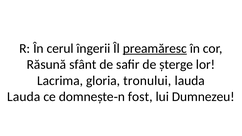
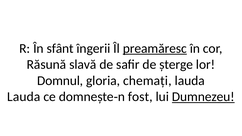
cerul: cerul -> sfânt (60, 48)
sfânt: sfânt -> slavă (83, 65)
Lacrima: Lacrima -> Domnul (60, 81)
tronului: tronului -> chemați (147, 81)
Dumnezeu underline: none -> present (203, 97)
